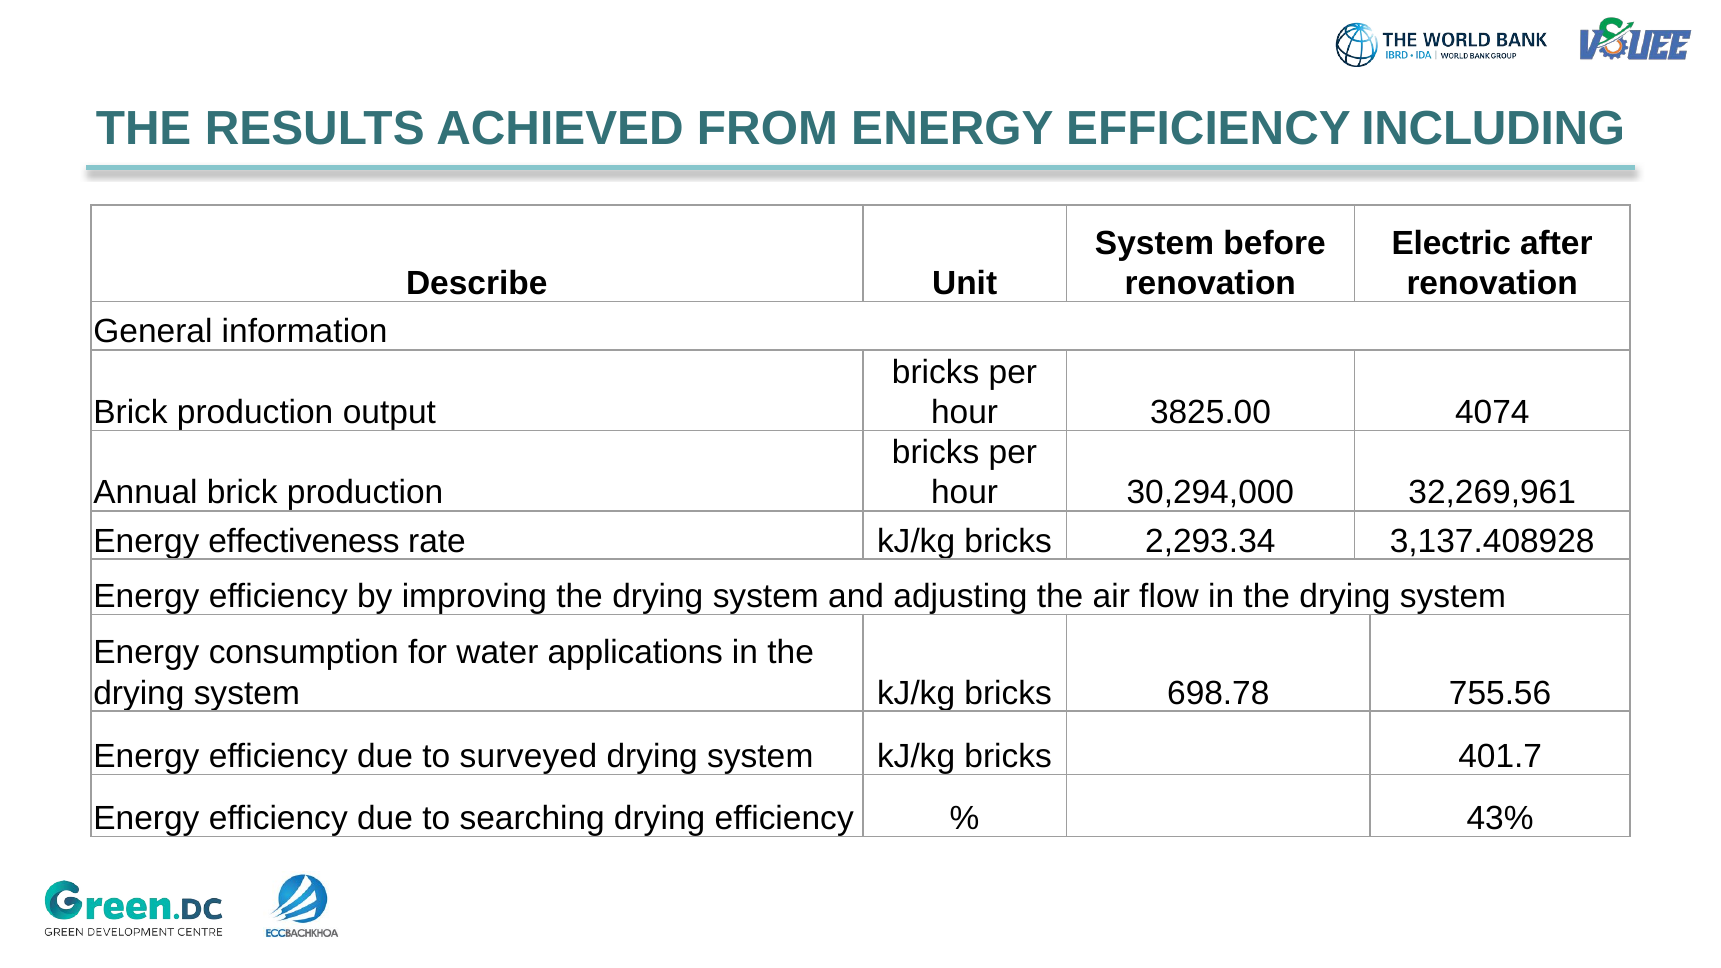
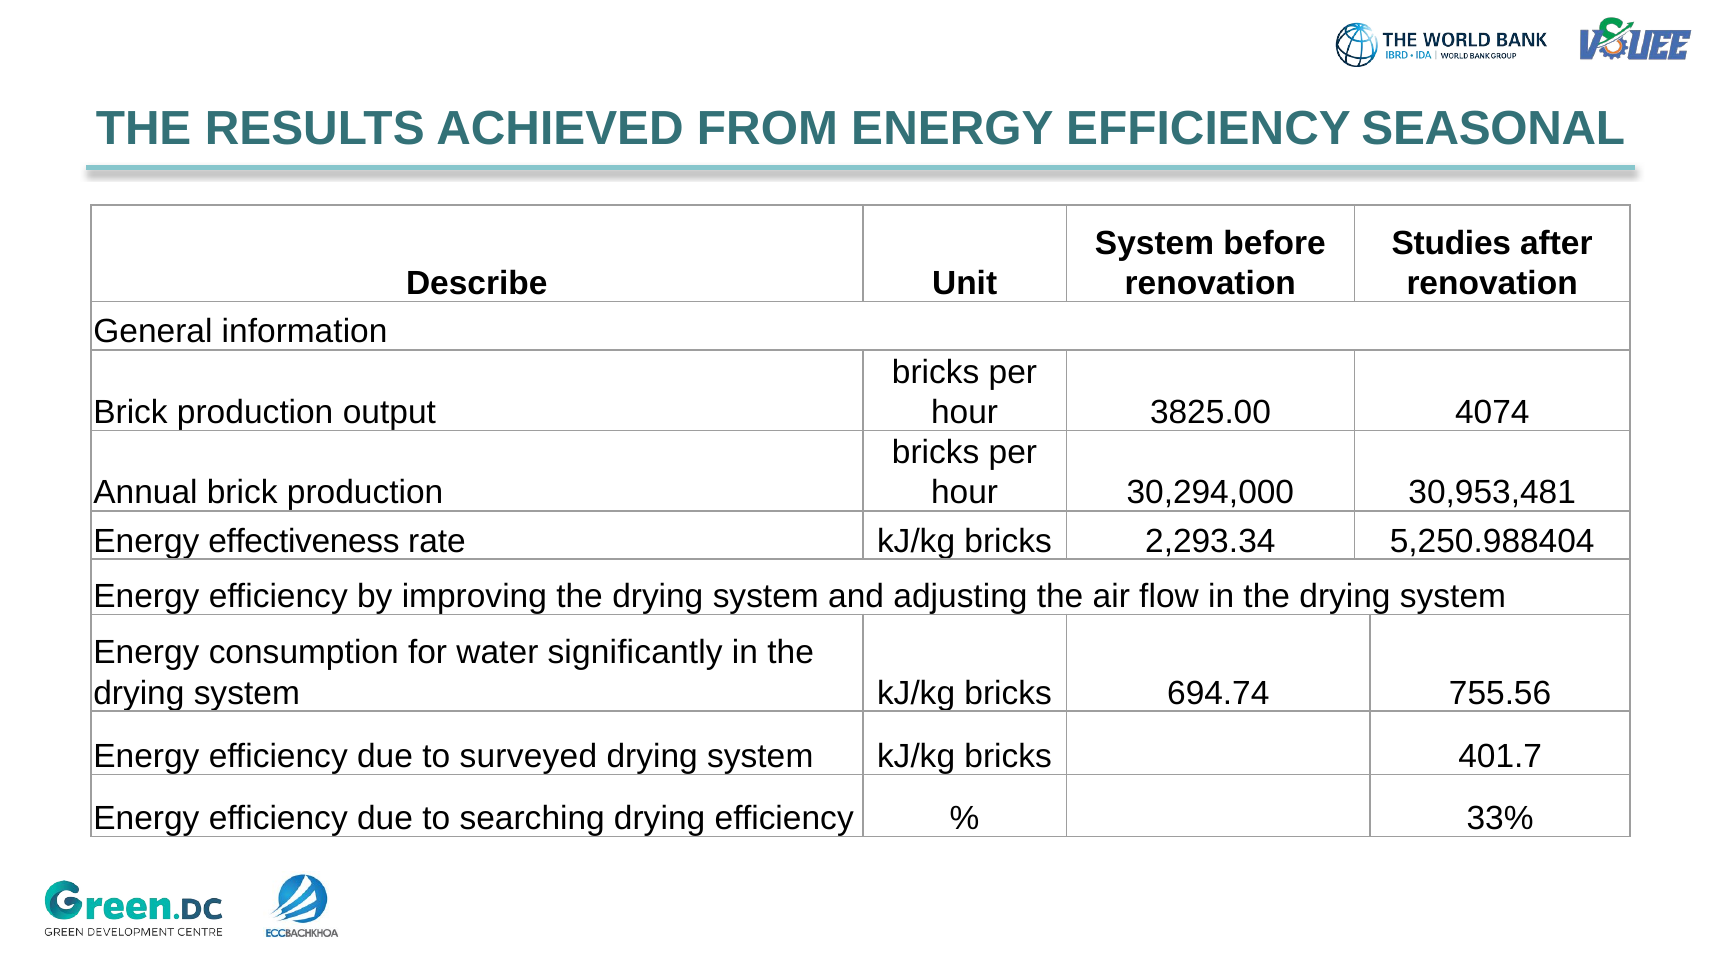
INCLUDING: INCLUDING -> SEASONAL (1493, 129)
Electric: Electric -> Studies (1451, 243)
32,269,961: 32,269,961 -> 30,953,481 (1492, 493)
3,137.408928: 3,137.408928 -> 5,250.988404 (1492, 541)
applications: applications -> significantly (635, 653)
698.78: 698.78 -> 694.74 (1218, 693)
43%: 43% -> 33% (1500, 818)
